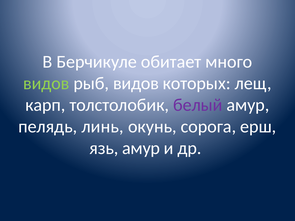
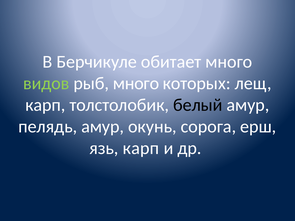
рыб видов: видов -> много (136, 84)
белый colour: purple -> black (198, 105)
пелядь линь: линь -> амур (103, 127)
язь амур: амур -> карп (141, 148)
